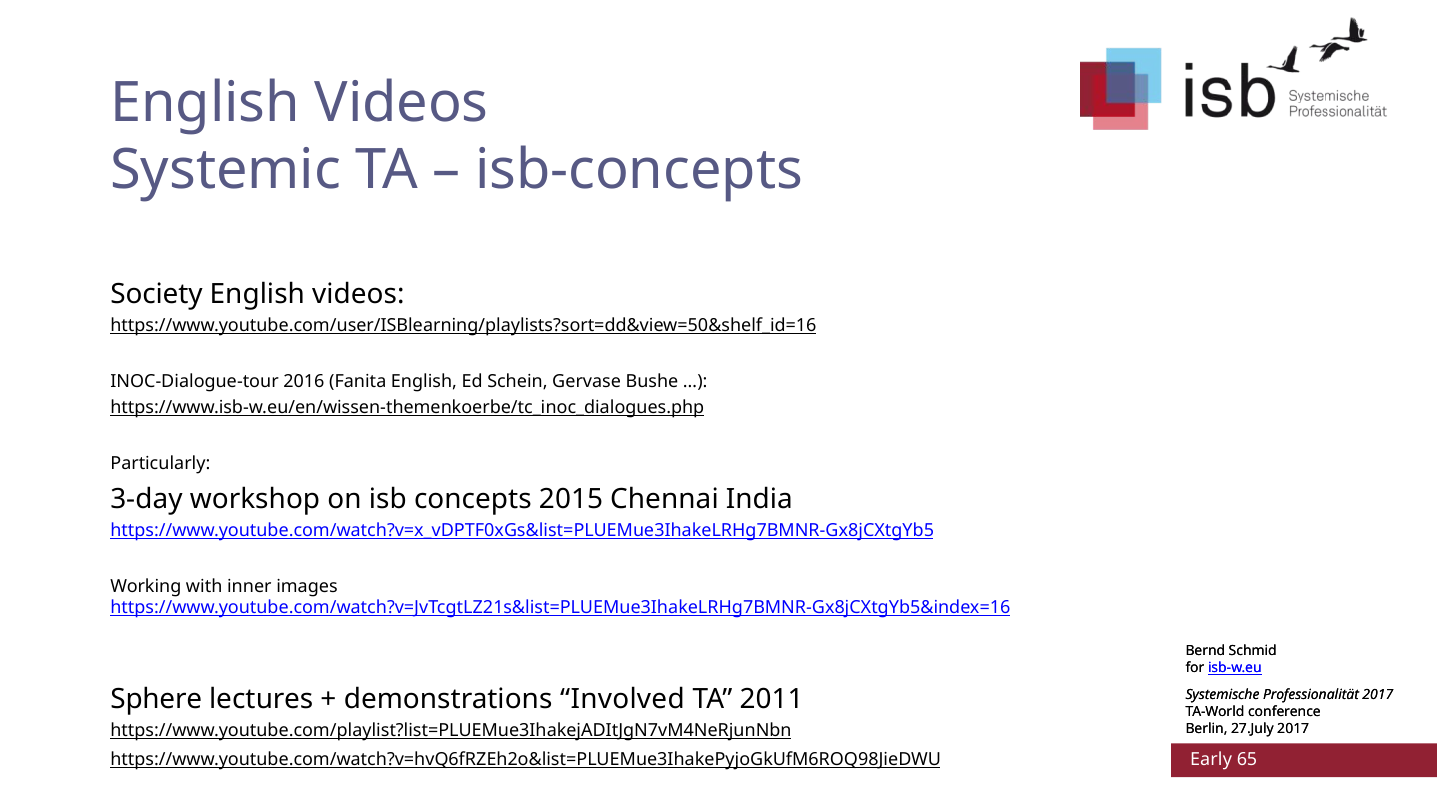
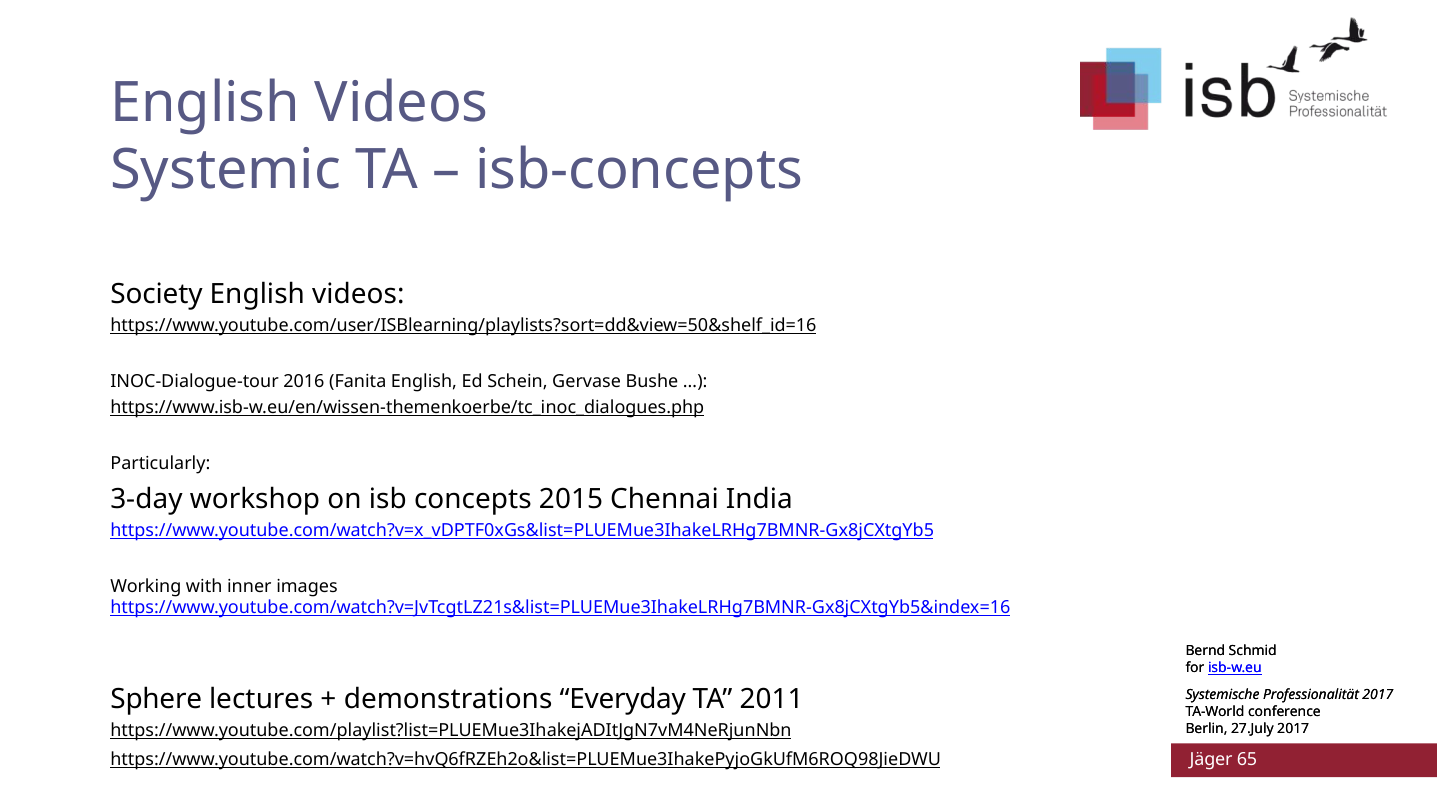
Involved: Involved -> Everyday (623, 699)
Early: Early -> Jäger (1211, 760)
